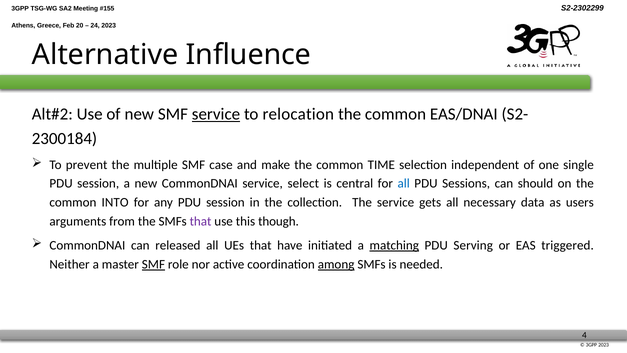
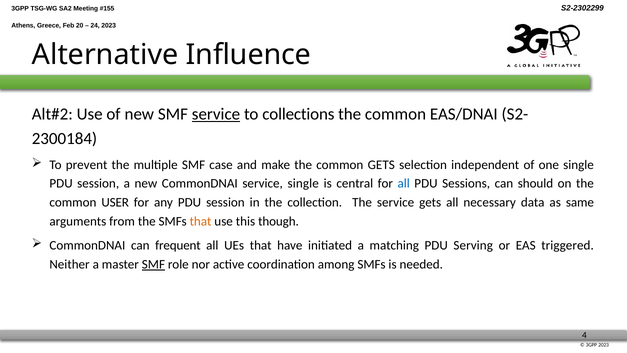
relocation: relocation -> collections (298, 114)
common TIME: TIME -> GETS (381, 165)
service select: select -> single (303, 183)
INTO: INTO -> USER (115, 202)
users: users -> same (580, 202)
that colour: purple -> orange (201, 221)
released: released -> frequent (178, 245)
matching underline: present -> none (394, 245)
among underline: present -> none (336, 264)
